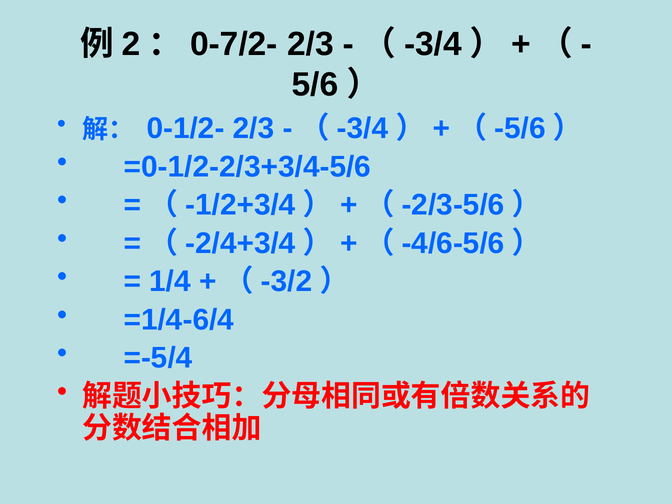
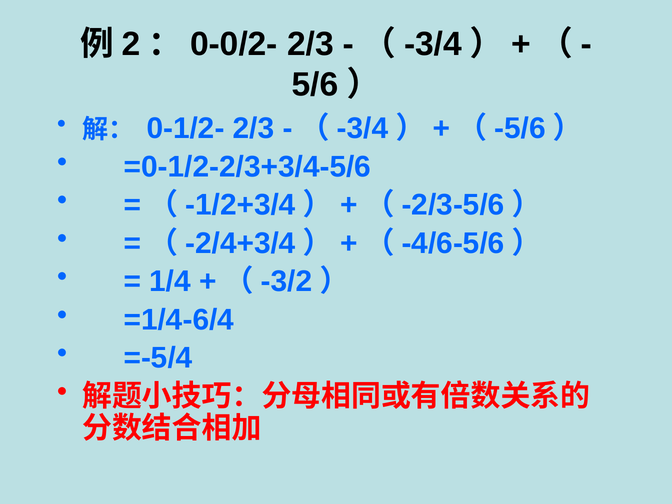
0-7/2-: 0-7/2- -> 0-0/2- (234, 44)
